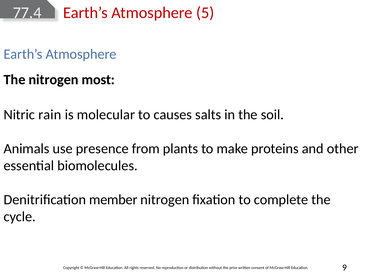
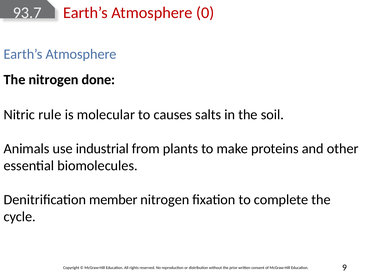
77.4: 77.4 -> 93.7 (27, 13)
5: 5 -> 0 (205, 13)
most: most -> done (98, 80)
rain: rain -> rule (50, 114)
presence: presence -> industrial (102, 148)
